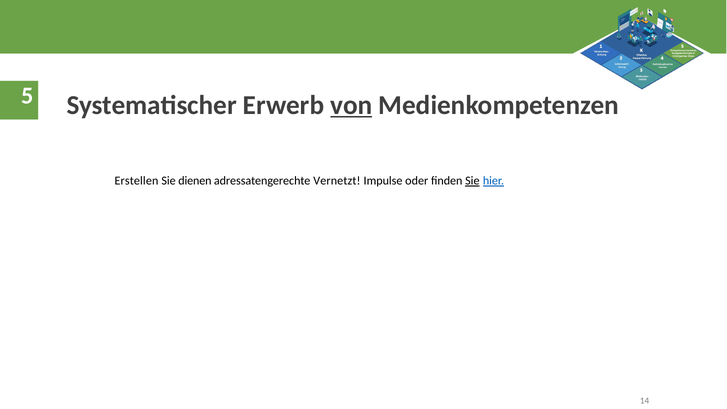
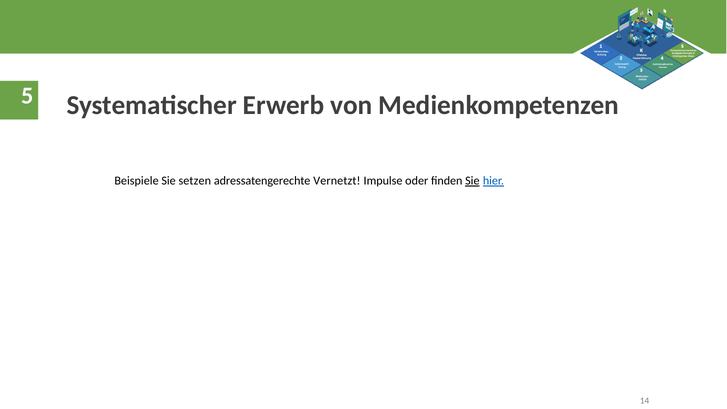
von underline: present -> none (351, 105)
Erstellen: Erstellen -> Beispiele (137, 181)
dienen: dienen -> setzen (195, 181)
